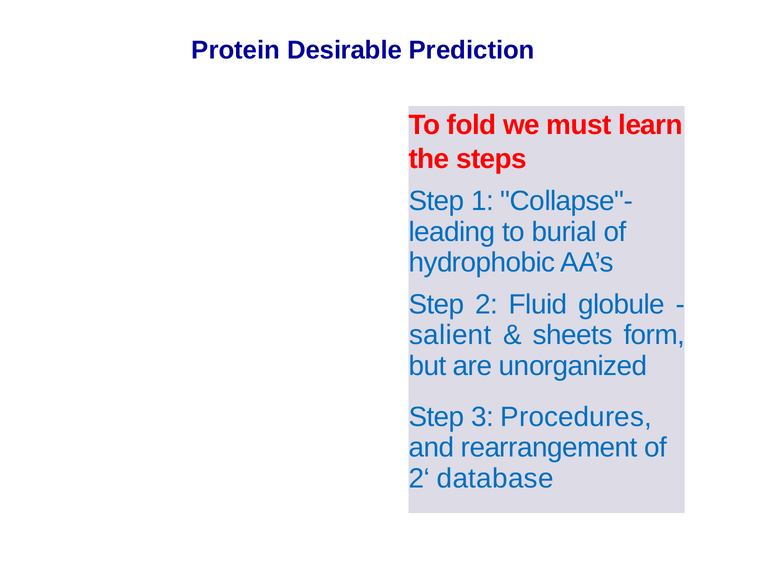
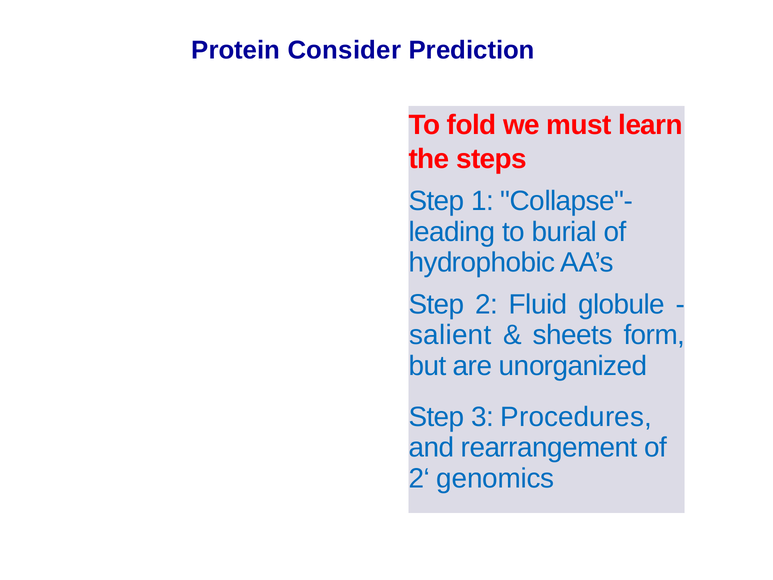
Desirable: Desirable -> Consider (344, 50)
database: database -> genomics (495, 478)
